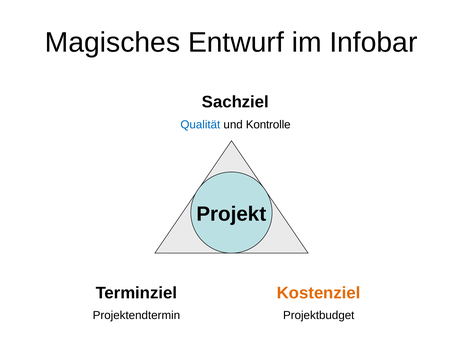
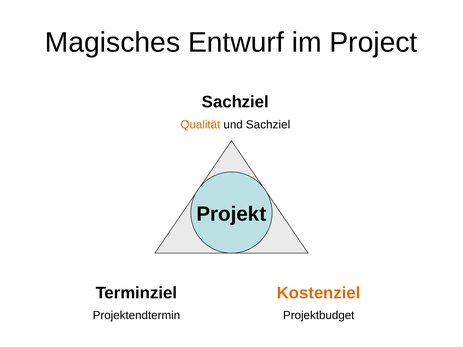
Infobar: Infobar -> Project (373, 42)
Qualität colour: blue -> orange (200, 125)
und Kontrolle: Kontrolle -> Sachziel (268, 125)
